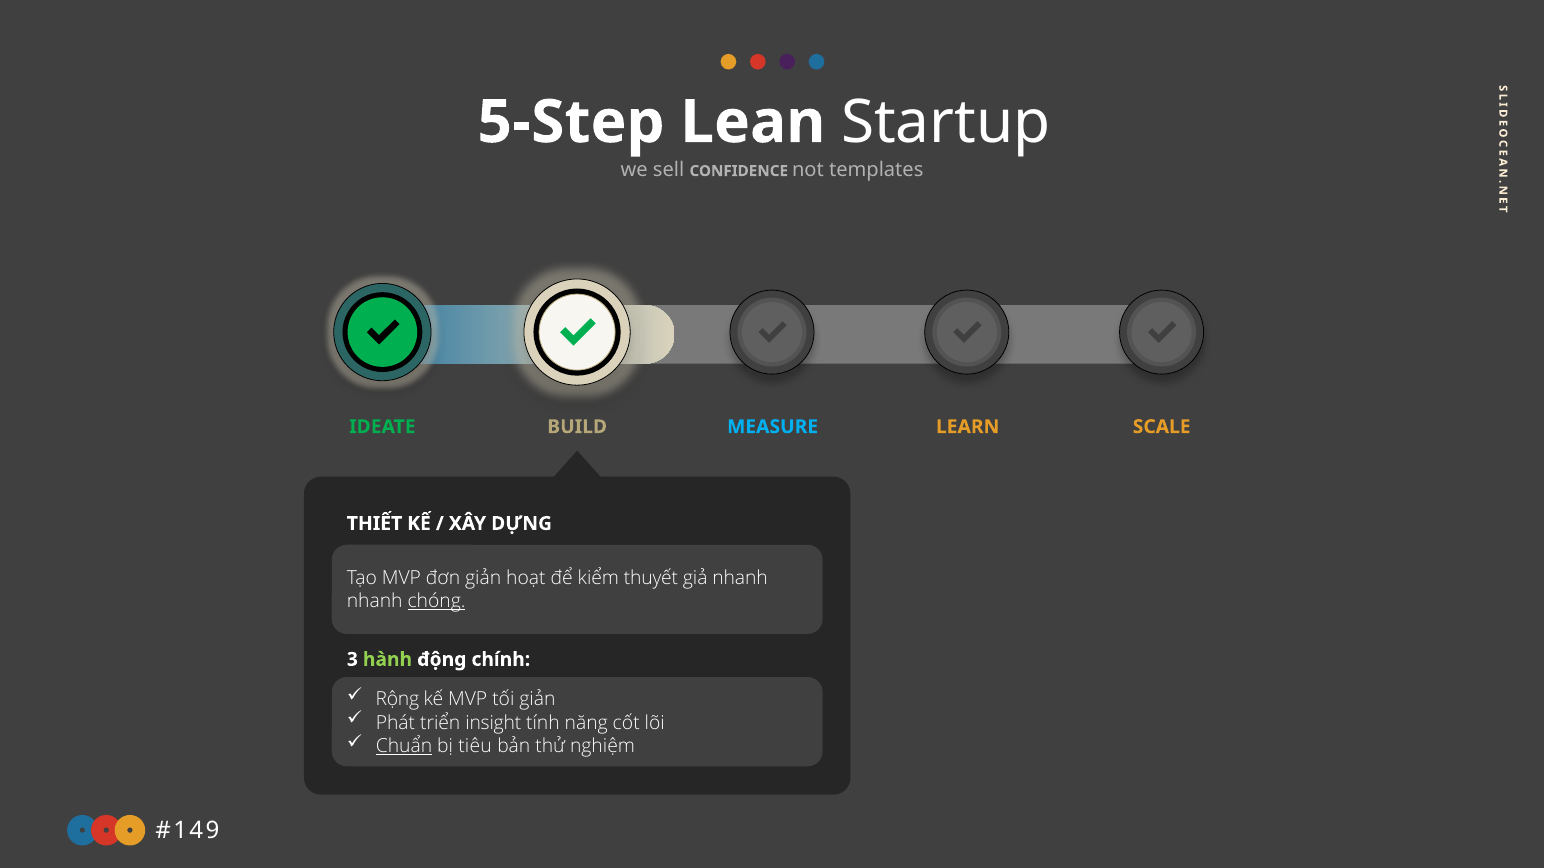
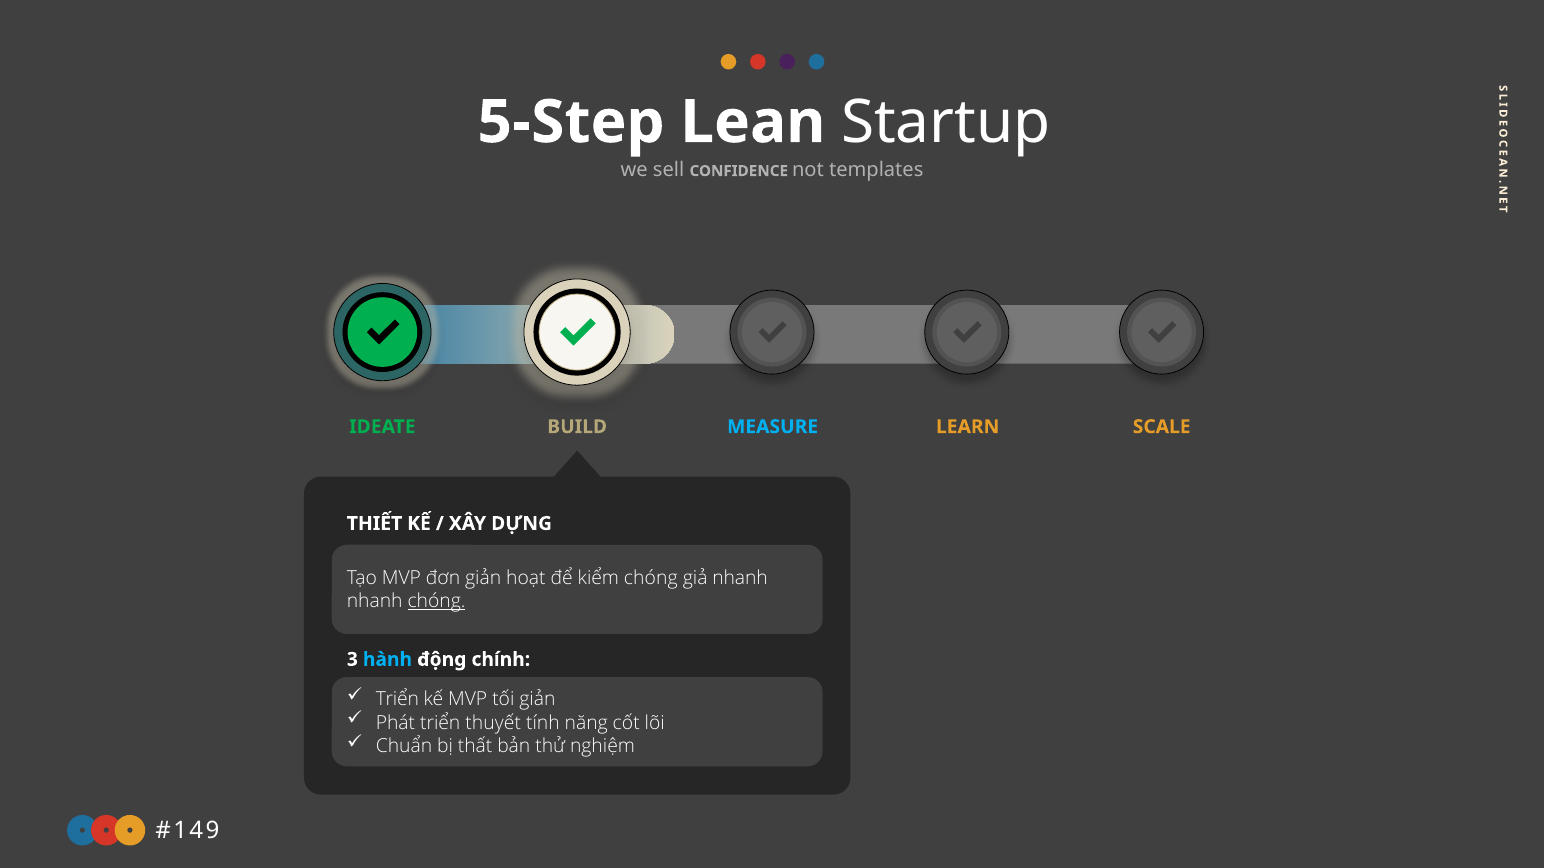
kiểm thuyết: thuyết -> chóng (651, 579)
hành colour: light green -> light blue (388, 660)
Rộng: Rộng -> Triển (397, 700)
insight: insight -> thuyết (493, 723)
Chuẩn underline: present -> none (404, 746)
tiêu: tiêu -> thất (475, 746)
